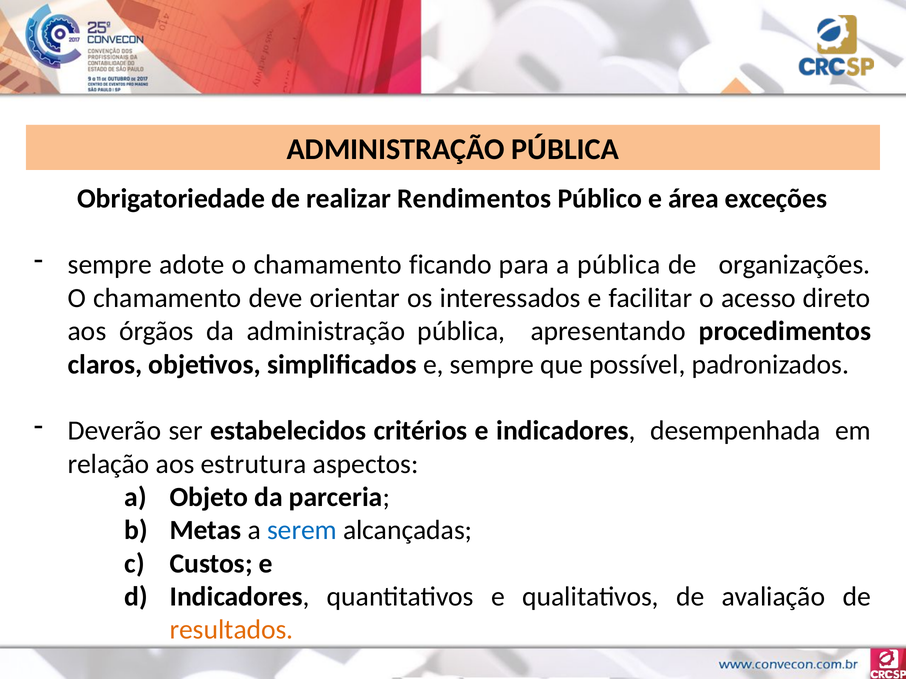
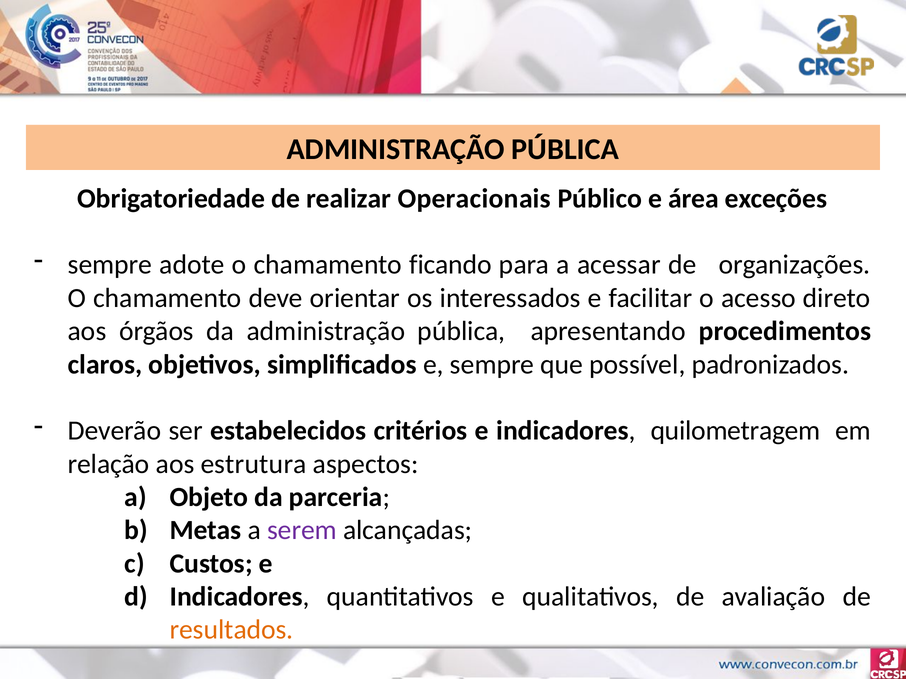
Rendimentos: Rendimentos -> Operacionais (474, 199)
a pública: pública -> acessar (619, 265)
desempenhada: desempenhada -> quilometragem (736, 431)
serem colour: blue -> purple (302, 531)
